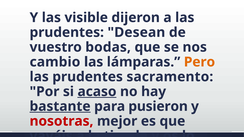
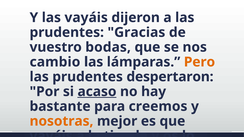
las visible: visible -> vayáis (86, 18)
Desean: Desean -> Gracias (136, 32)
sacramento: sacramento -> despertaron (170, 77)
bastante underline: present -> none (60, 107)
pusieron: pusieron -> creemos (158, 107)
nosotras colour: red -> orange (61, 121)
